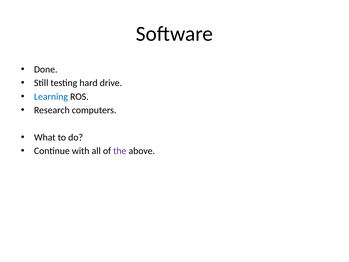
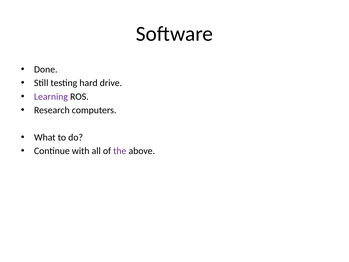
Learning colour: blue -> purple (51, 97)
